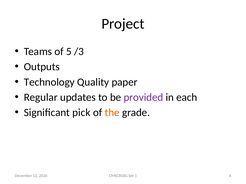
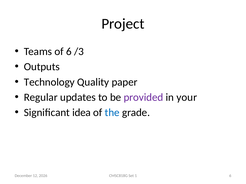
of 5: 5 -> 6 (69, 52)
each: each -> your (187, 98)
pick: pick -> idea (82, 113)
the colour: orange -> blue (112, 113)
